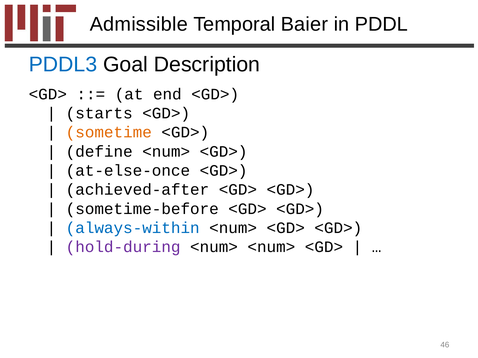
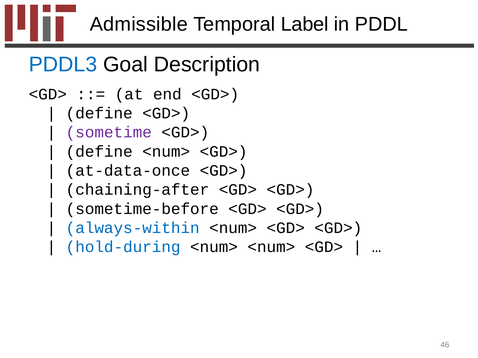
Baier: Baier -> Label (305, 24)
starts: starts -> define (99, 113)
sometime colour: orange -> purple (109, 133)
at-else-once: at-else-once -> at-data-once (128, 171)
achieved-after: achieved-after -> chaining-after (137, 190)
hold-during colour: purple -> blue (123, 247)
